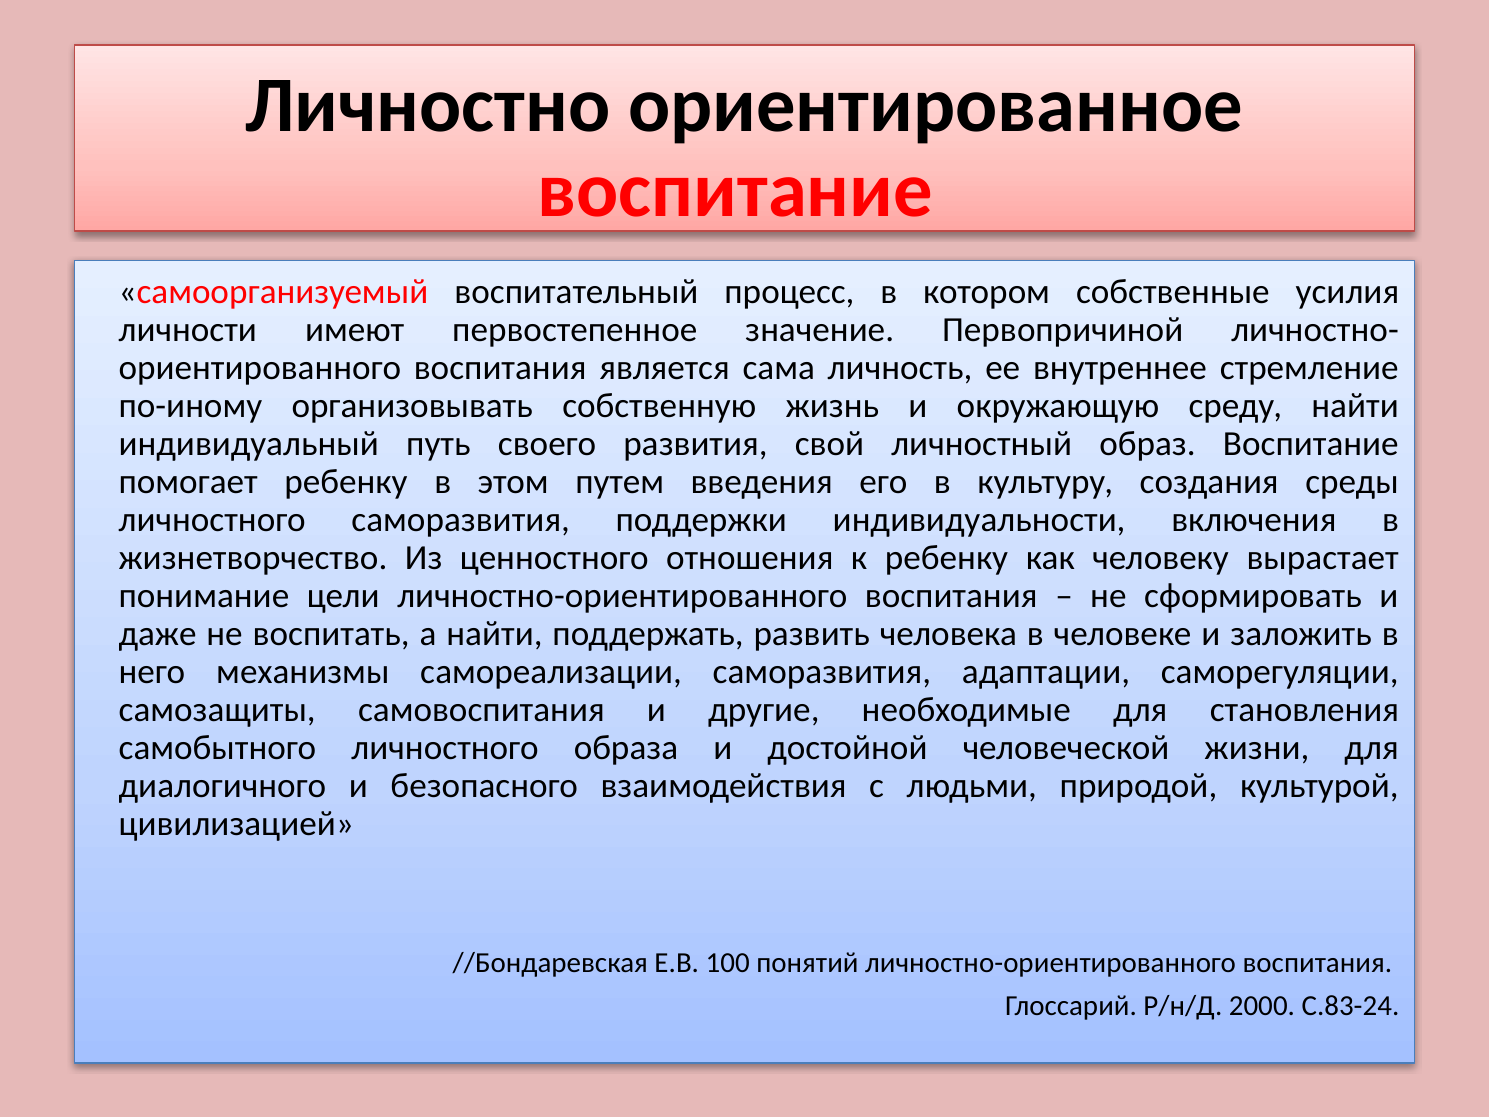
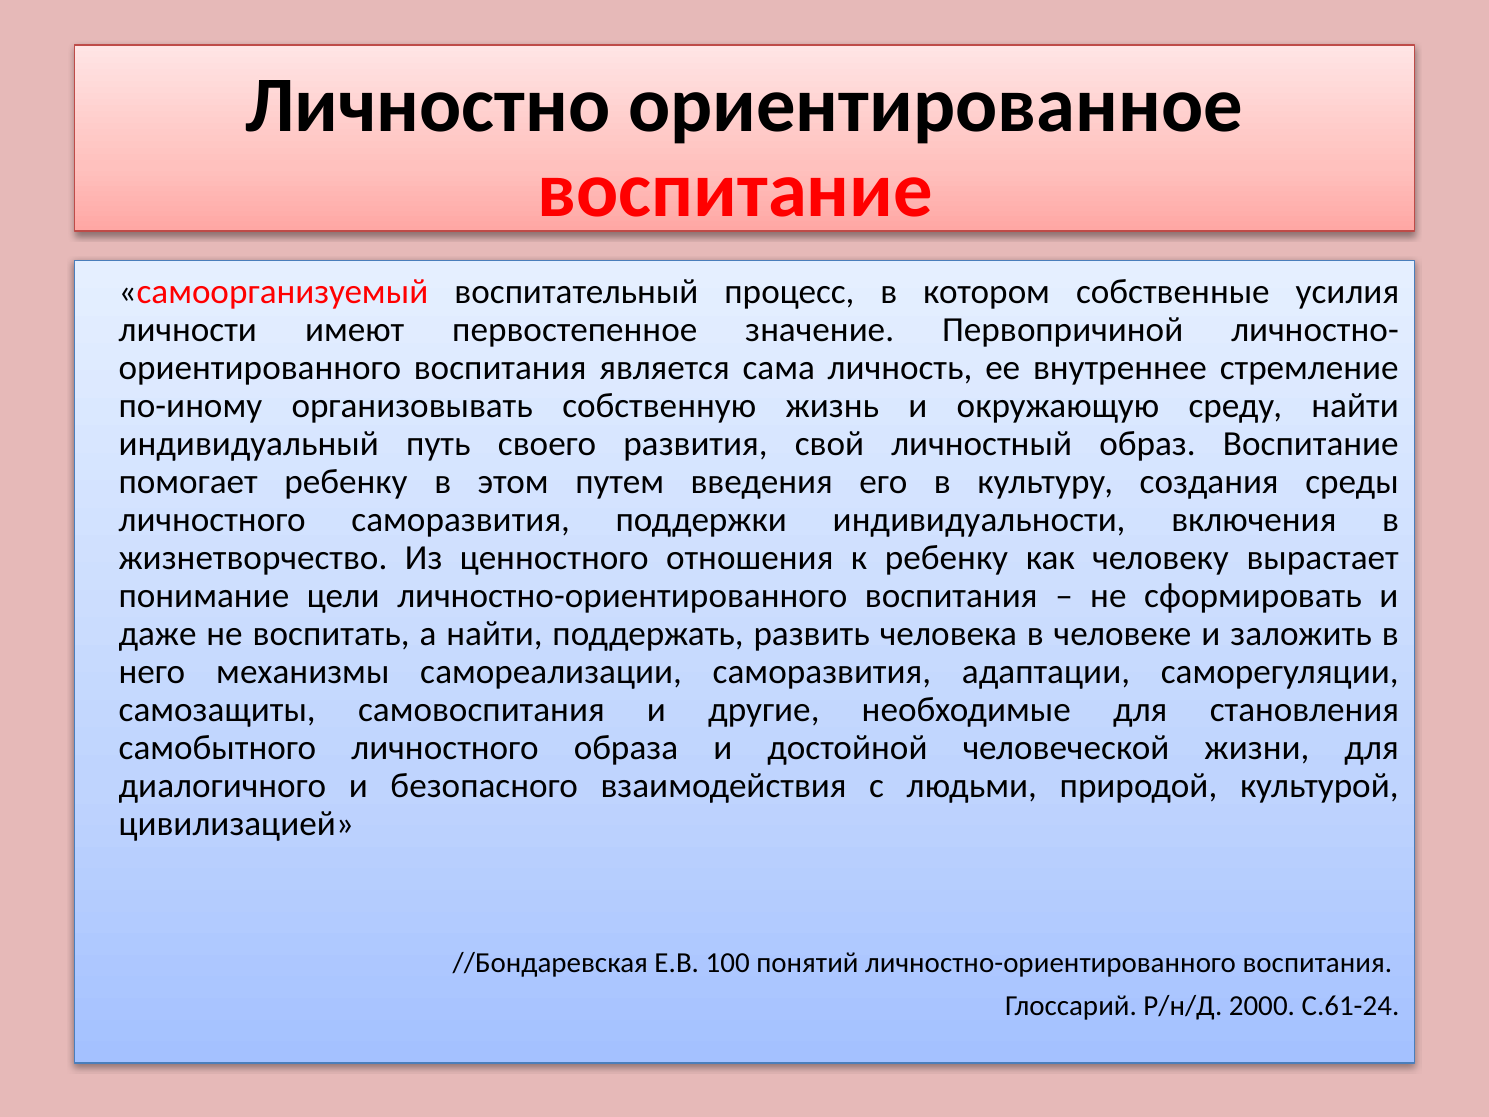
С.83-24: С.83-24 -> С.61-24 (1350, 1006)
